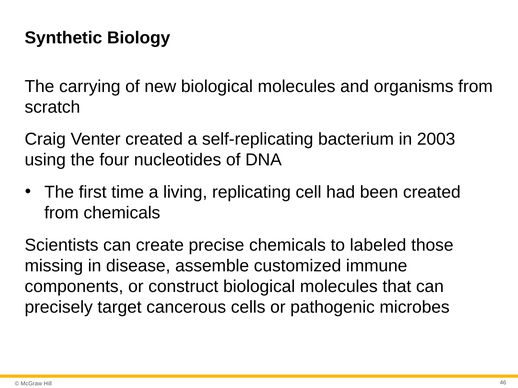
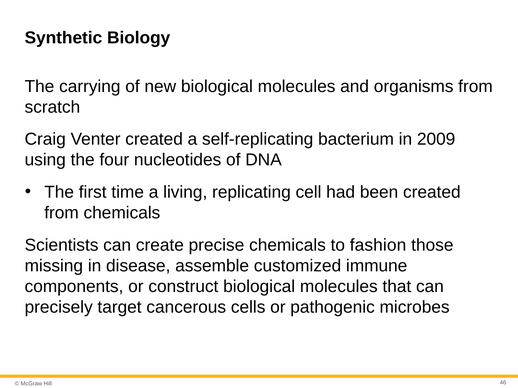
2003: 2003 -> 2009 (436, 139)
labeled: labeled -> fashion (378, 245)
